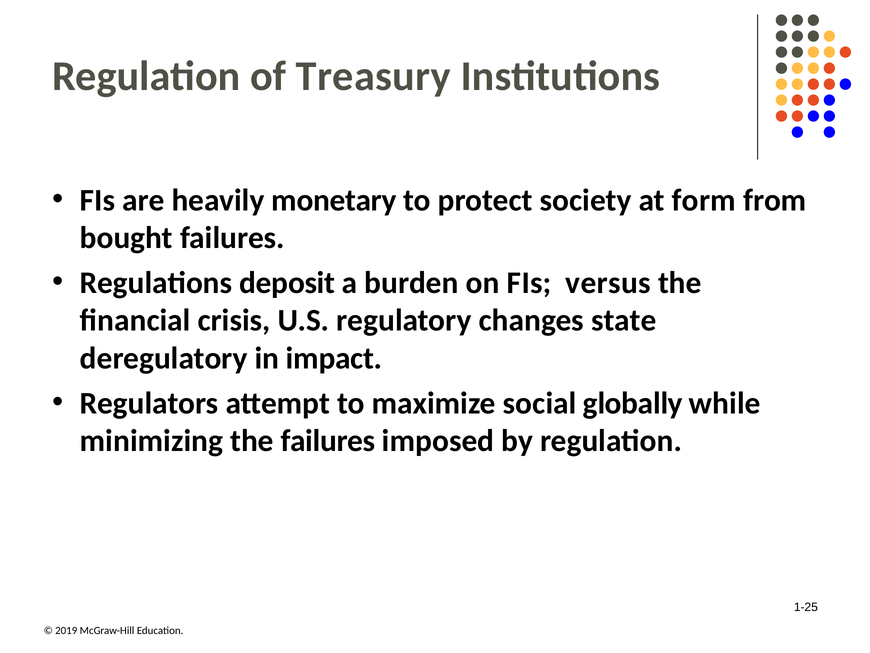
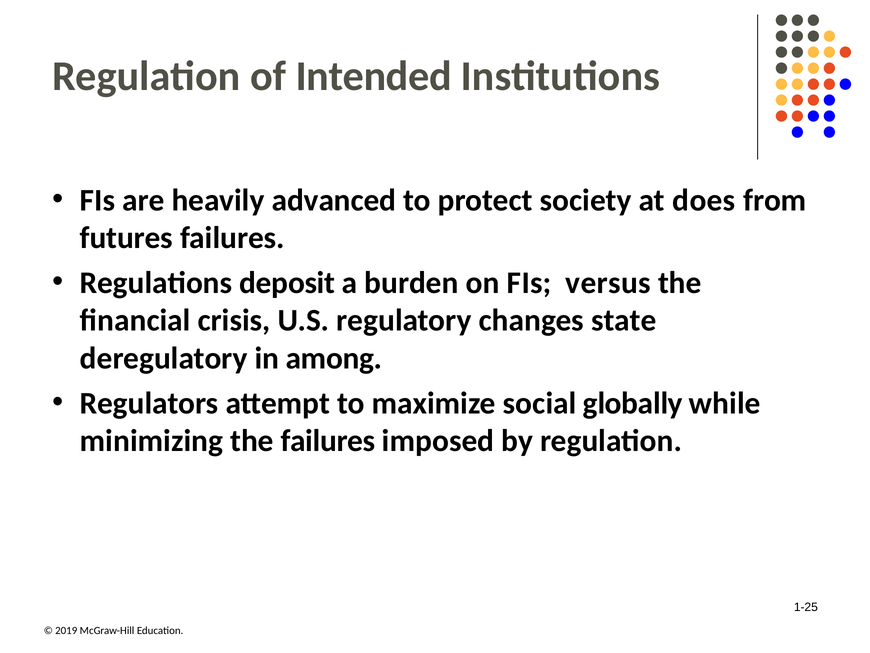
Treasury: Treasury -> Intended (374, 76)
monetary: monetary -> advanced (334, 200)
form: form -> does (704, 200)
bought: bought -> futures (126, 238)
impact: impact -> among (334, 358)
